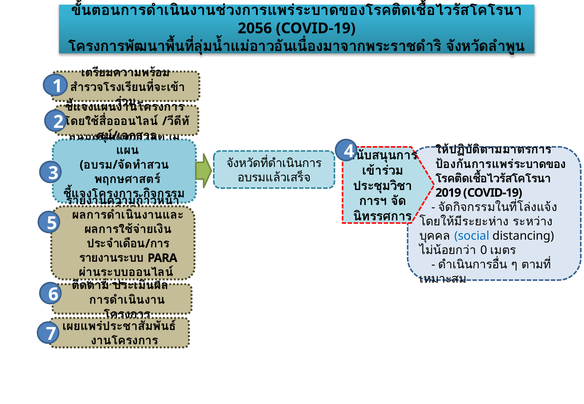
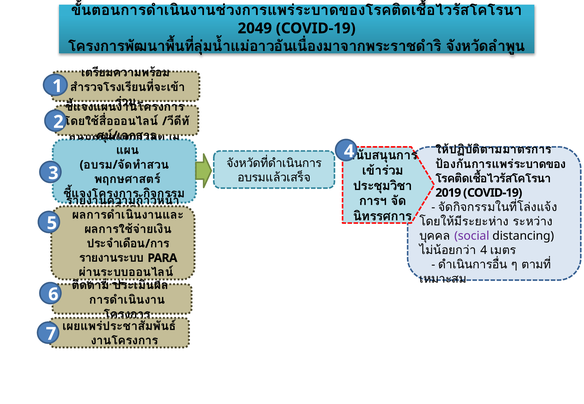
2056: 2056 -> 2049 (255, 28)
social colour: blue -> purple (472, 236)
0: 0 -> 4 (484, 250)
